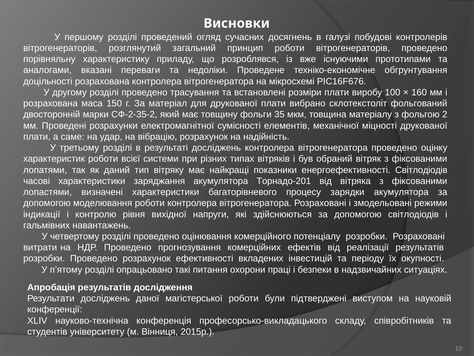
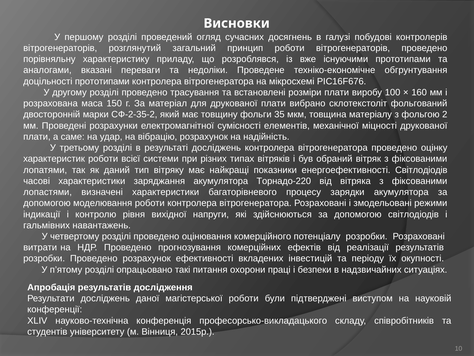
доцільності розрахована: розрахована -> прототипами (102, 81)
Торнадо-201: Торнадо-201 -> Торнадо-220 (284, 181)
